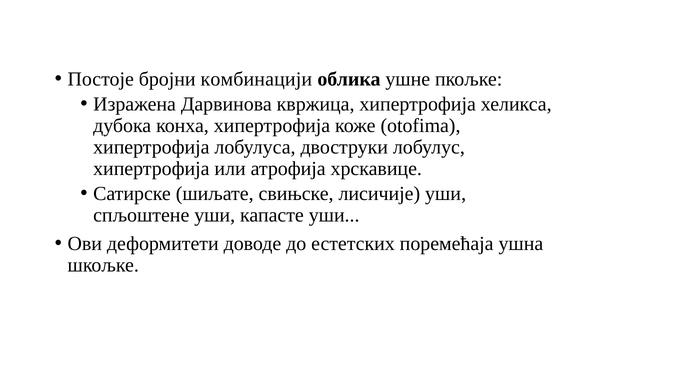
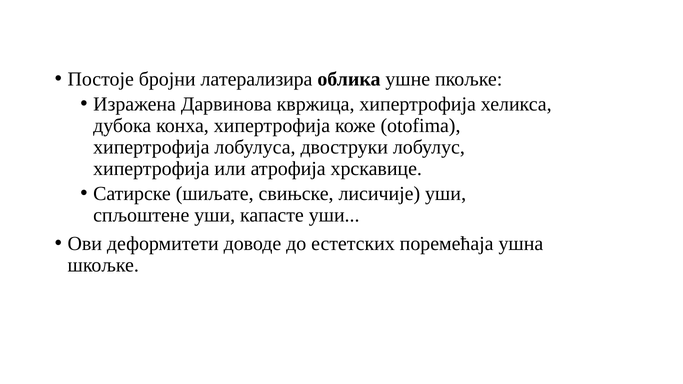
комбинацији: комбинацији -> латерализира (256, 79)
